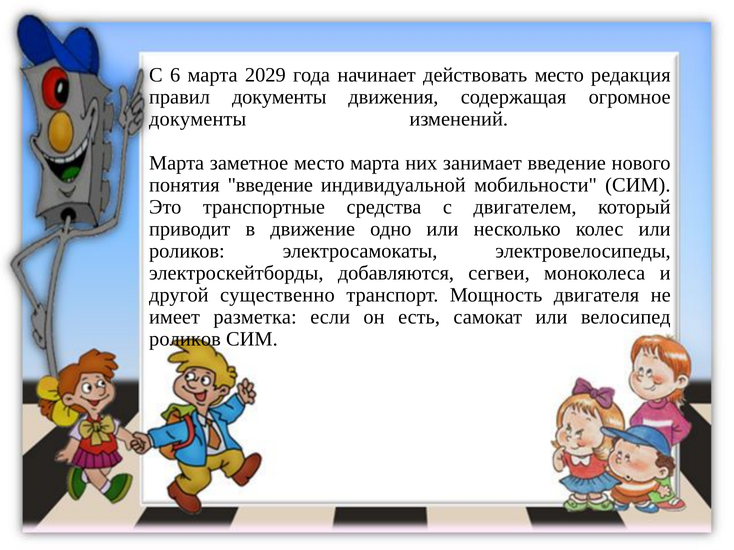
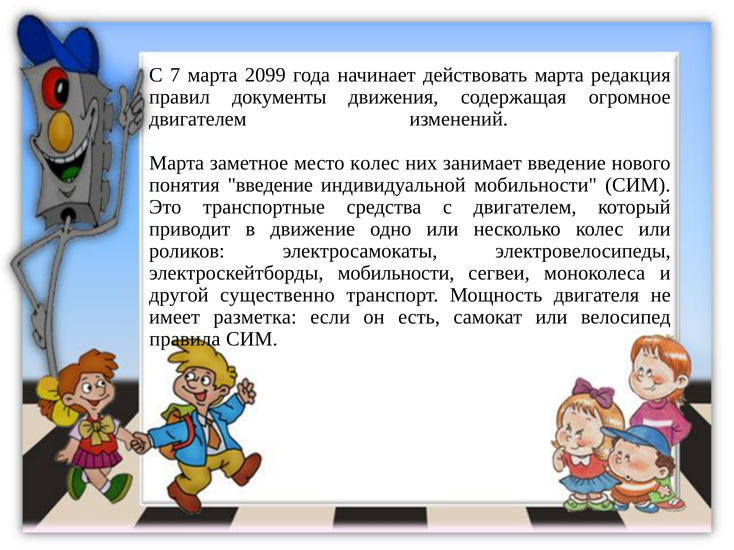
6: 6 -> 7 (175, 75)
2029: 2029 -> 2099 (265, 75)
действовать место: место -> марта (559, 75)
документы: документы -> двигателем (198, 119)
место марта: марта -> колес (375, 163)
электроскейтборды добавляются: добавляются -> мобильности (396, 273)
роликов: роликов -> правила (185, 339)
